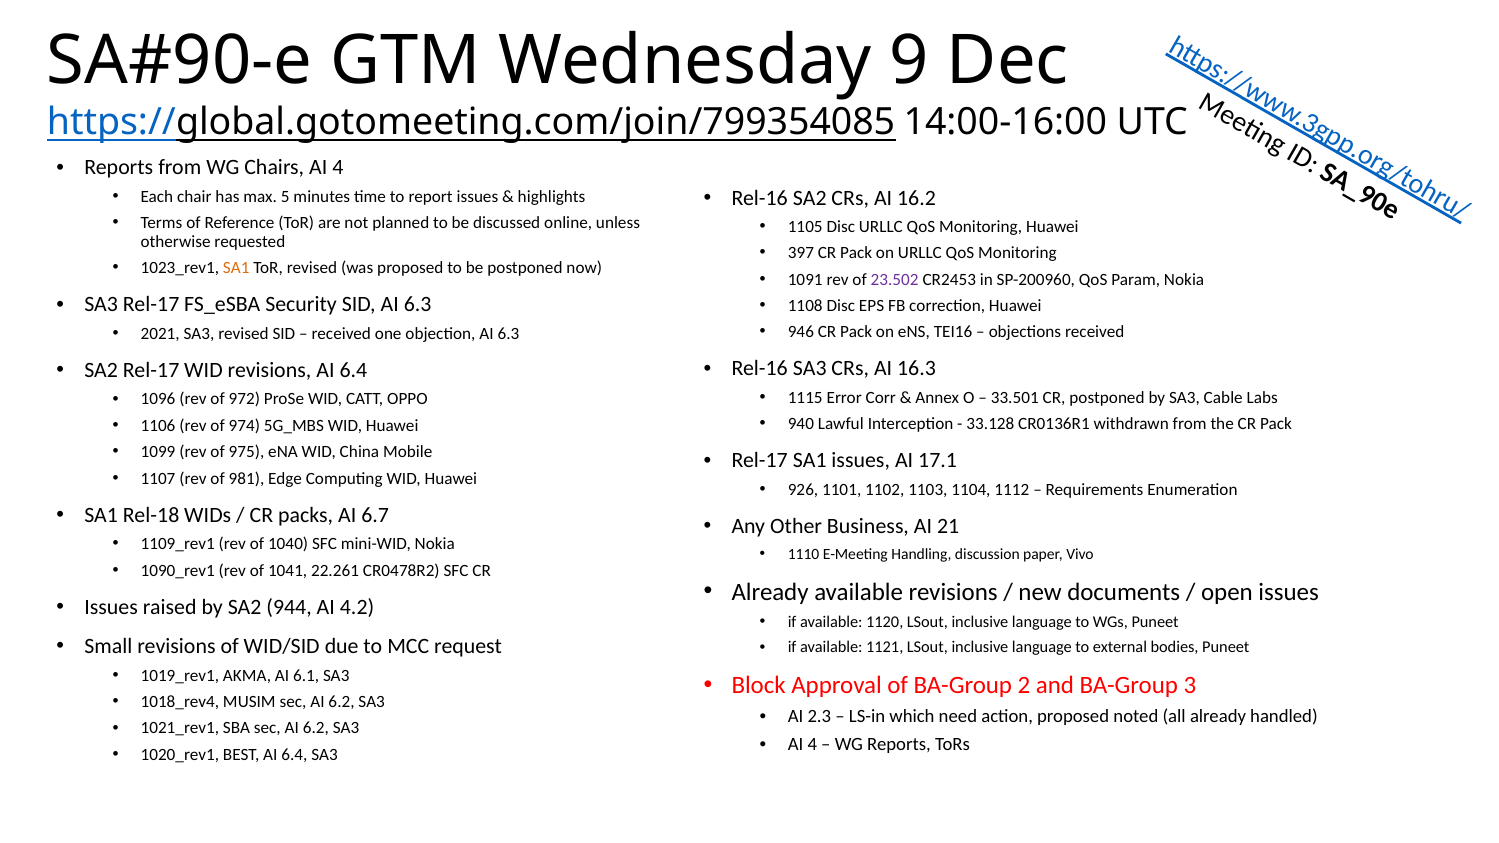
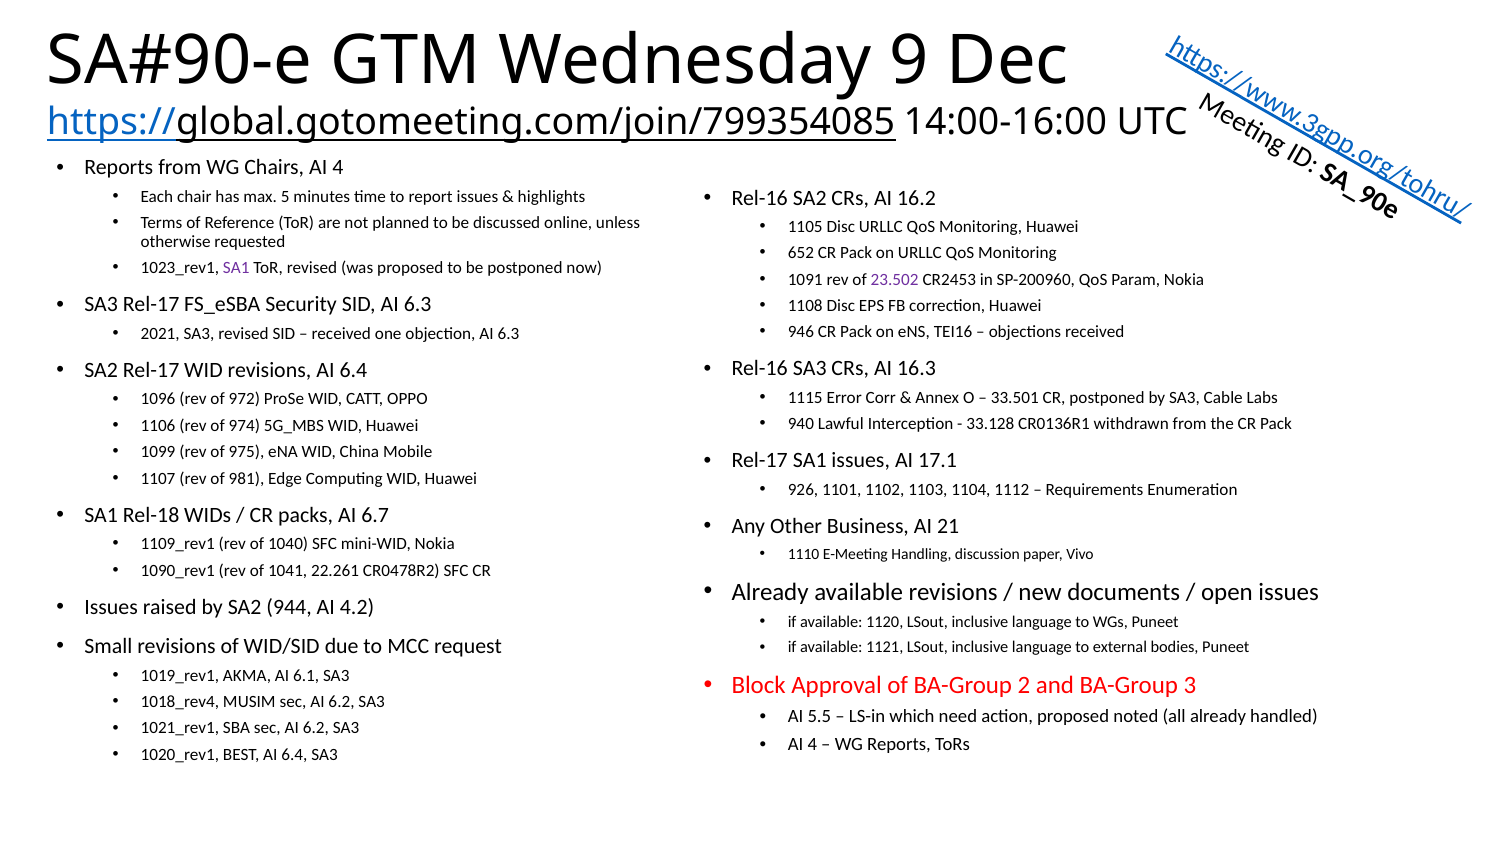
397: 397 -> 652 (801, 253)
SA1 colour: orange -> purple (236, 268)
2.3: 2.3 -> 5.5 (819, 717)
